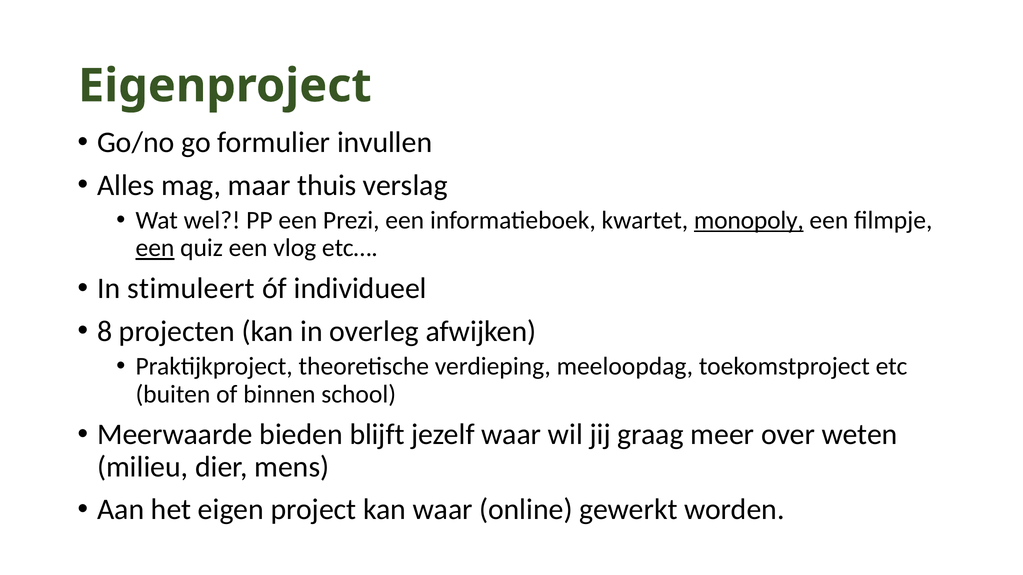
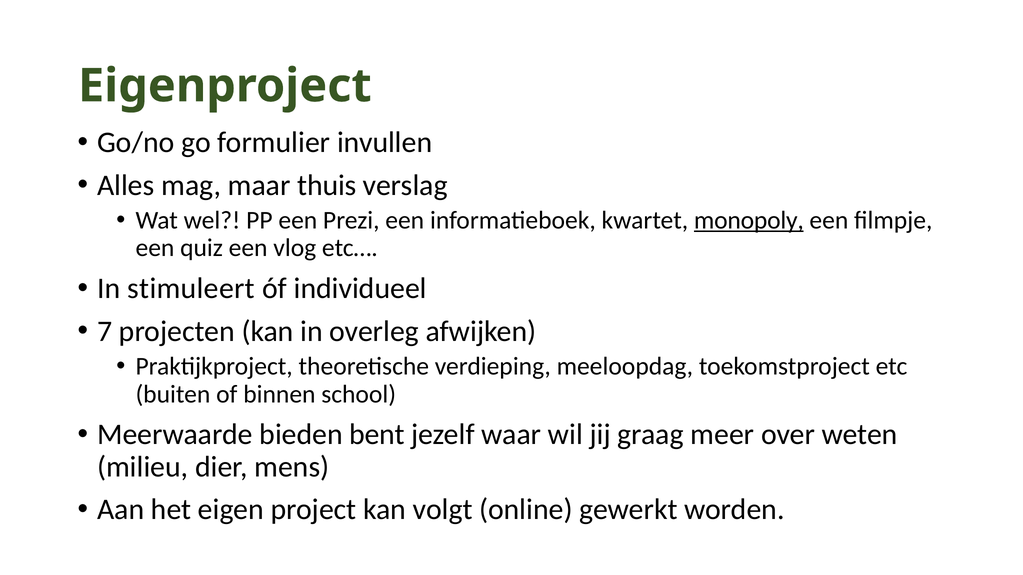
een underline: present -> none (155, 248)
8: 8 -> 7 (105, 332)
blijft: blijft -> bent (377, 435)
kan waar: waar -> volgt (443, 510)
